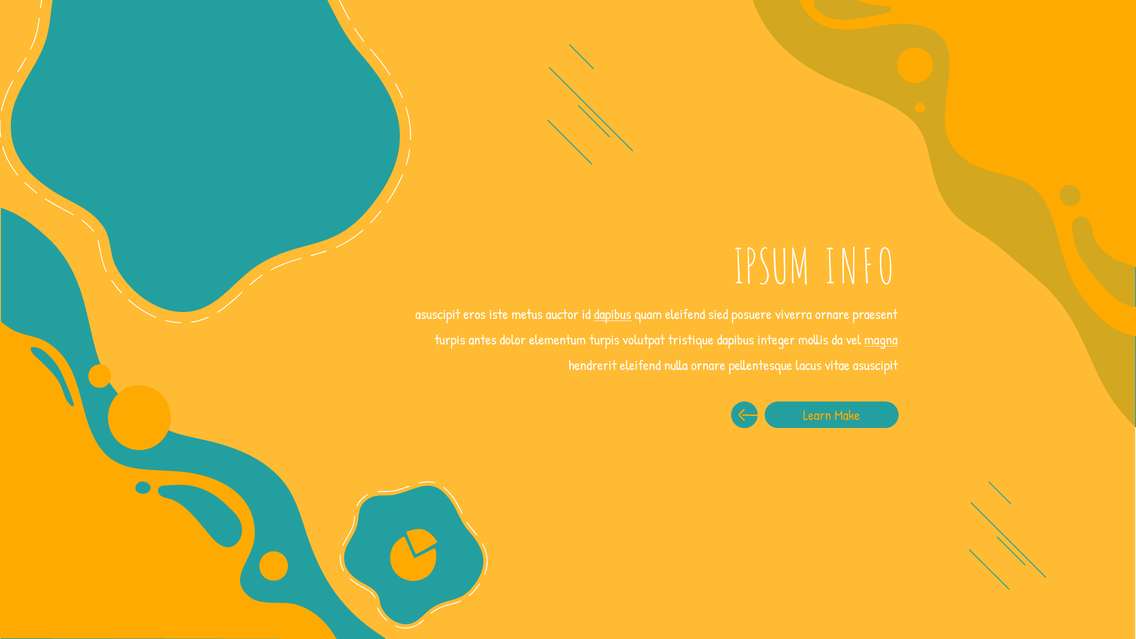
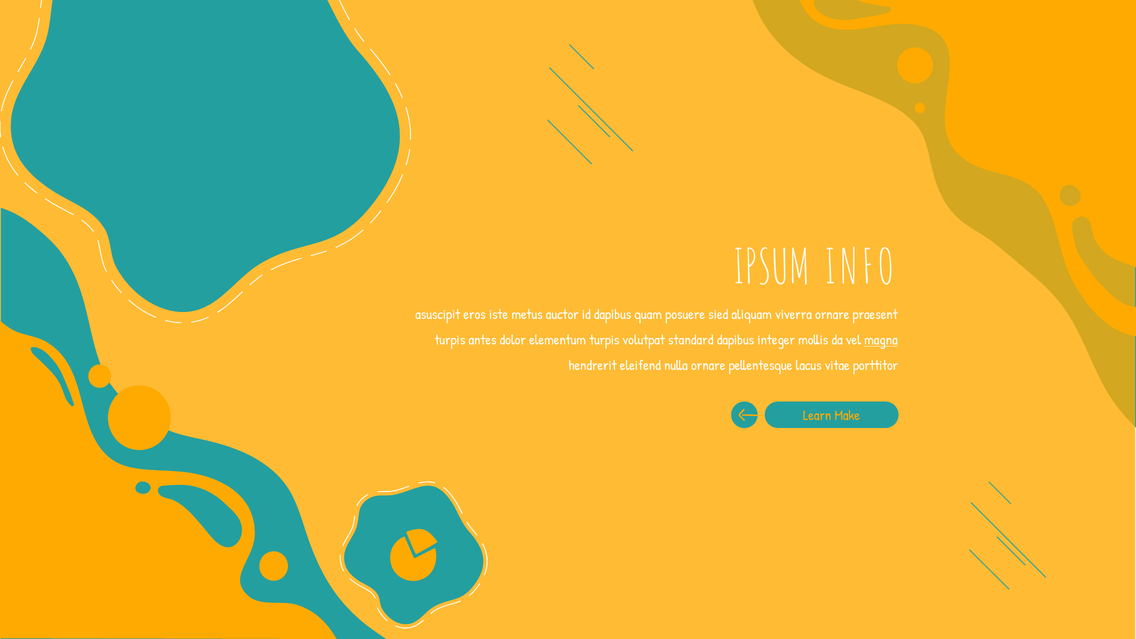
dapibus underline: present -> none (613, 315)
quam eleifend: eleifend -> posuere (685, 315)
posuere: posuere -> aliquam (752, 315)
tristique: tristique -> standard (691, 340)
vitae asuscipit: asuscipit -> porttitor (875, 366)
